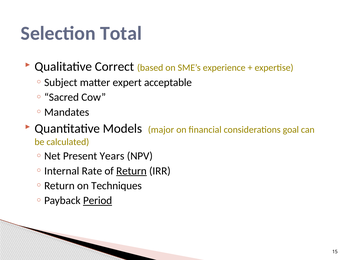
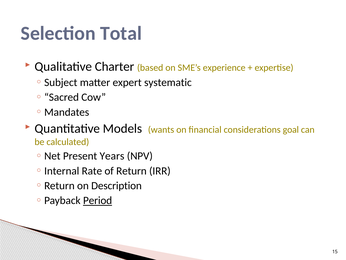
Correct: Correct -> Charter (115, 66)
acceptable: acceptable -> systematic (168, 82)
major: major -> wants (161, 129)
Return underline: present -> none (131, 171)
Techniques: Techniques -> Description (117, 185)
